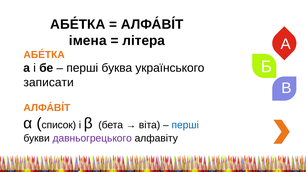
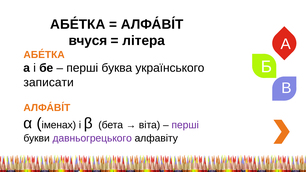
імена: імена -> вчуся (88, 41)
список: список -> іменах (59, 125)
перші colour: blue -> purple (185, 125)
